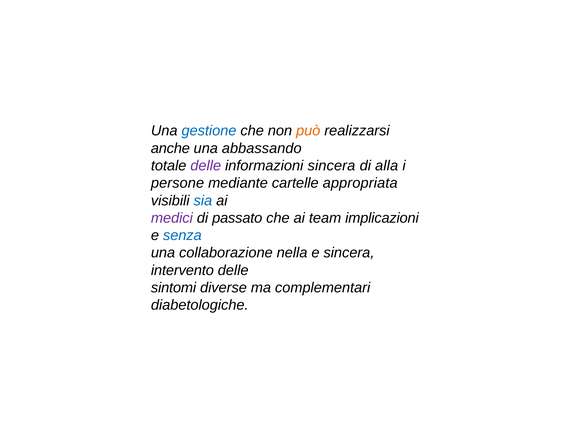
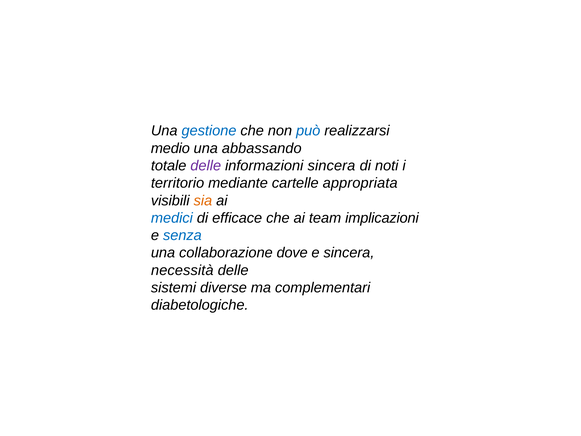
può colour: orange -> blue (308, 131)
anche: anche -> medio (170, 148)
alla: alla -> noti (387, 166)
persone: persone -> territorio (178, 183)
sia colour: blue -> orange (203, 200)
medici colour: purple -> blue (172, 218)
passato: passato -> efficace (237, 218)
nella: nella -> dove (292, 253)
intervento: intervento -> necessità (182, 270)
sintomi: sintomi -> sistemi (174, 288)
